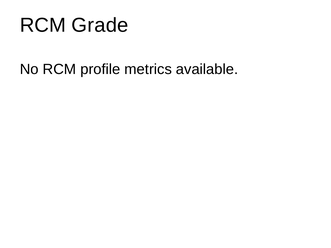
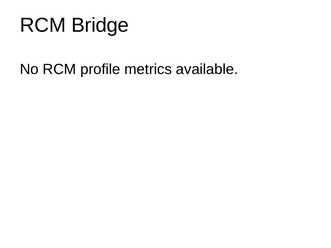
Grade: Grade -> Bridge (100, 25)
